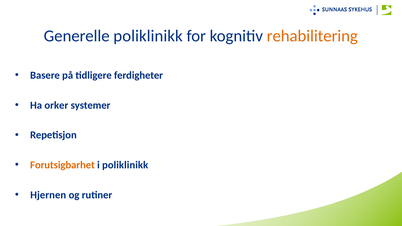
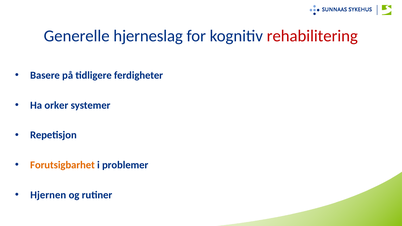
Generelle poliklinikk: poliklinikk -> hjerneslag (148, 36)
rehabilitering colour: orange -> red (312, 36)
i poliklinikk: poliklinikk -> problemer (125, 165)
